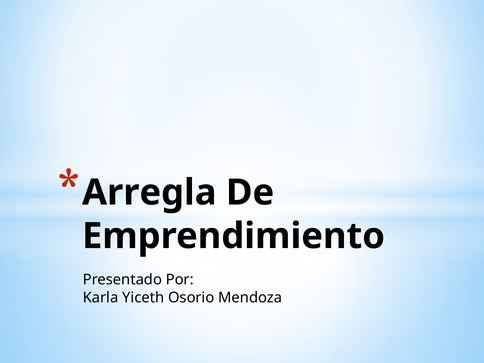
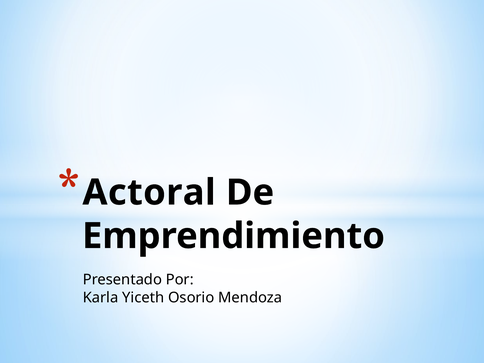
Arregla: Arregla -> Actoral (149, 193)
